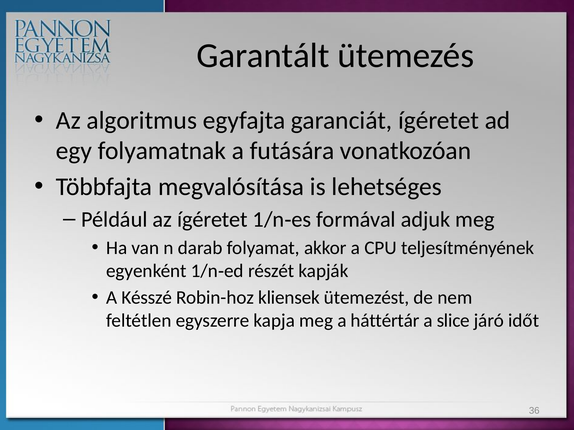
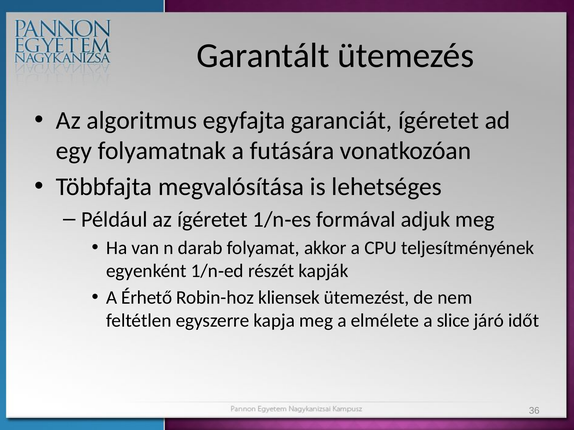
Késszé: Késszé -> Érhető (147, 298)
háttértár: háttértár -> elmélete (385, 321)
